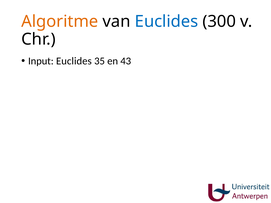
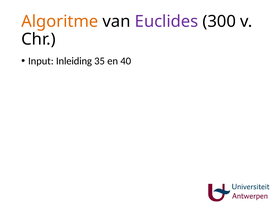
Euclides colour: blue -> purple (166, 21)
Input Euclides: Euclides -> Inleiding (74, 61)
43: 43 -> 40 (126, 61)
